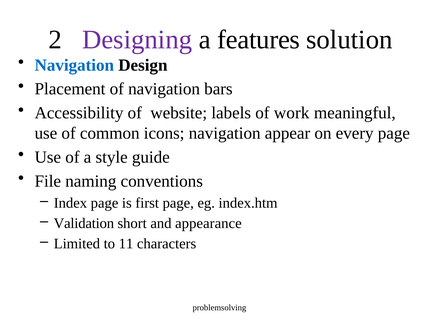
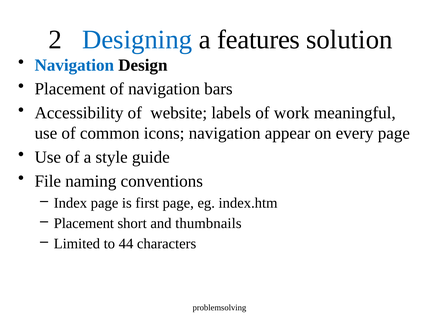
Designing colour: purple -> blue (137, 40)
Validation: Validation -> Placement (84, 224)
appearance: appearance -> thumbnails (208, 224)
11: 11 -> 44 (126, 244)
